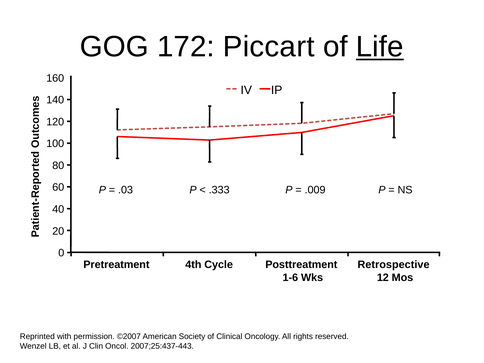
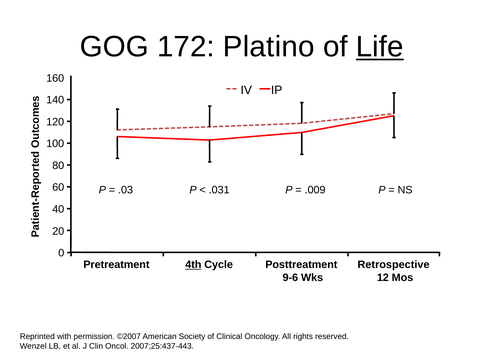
Piccart: Piccart -> Platino (269, 47)
.333: .333 -> .031 (219, 190)
4th underline: none -> present (193, 265)
1-6: 1-6 -> 9-6 (290, 277)
